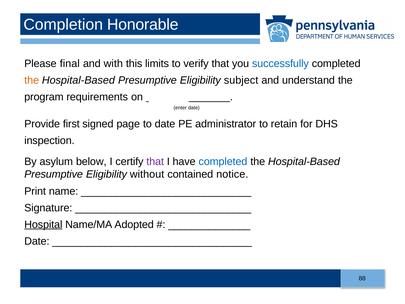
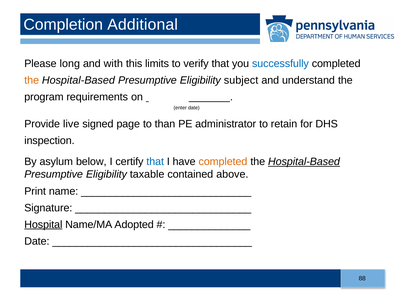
Honorable: Honorable -> Additional (143, 25)
final: final -> long (70, 64)
first: first -> live (71, 124)
to date: date -> than (165, 124)
that colour: purple -> blue (155, 162)
completed colour: blue -> orange (223, 162)
Hospital-Based underline: none -> present (304, 162)
without: without -> taxable (147, 174)
notice: notice -> above (232, 174)
